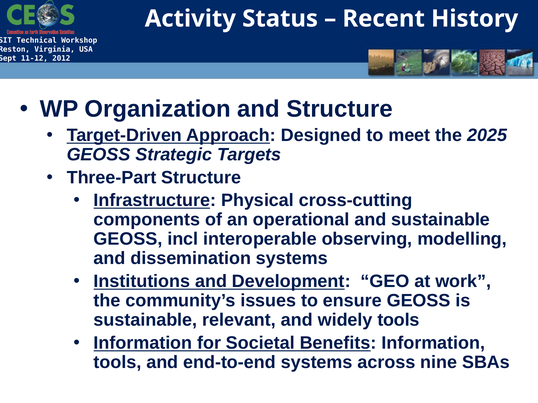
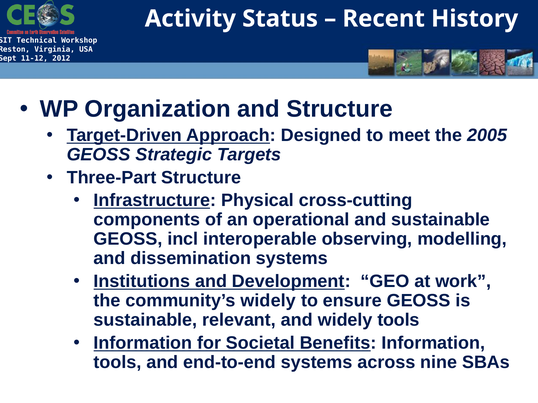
2025: 2025 -> 2005 (487, 135)
community’s issues: issues -> widely (268, 301)
